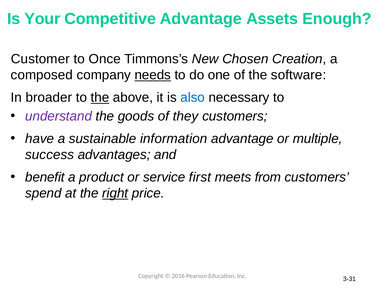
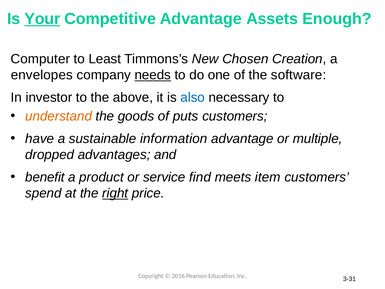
Your underline: none -> present (42, 19)
Customer: Customer -> Computer (40, 59)
Once: Once -> Least (105, 59)
composed: composed -> envelopes (42, 75)
broader: broader -> investor (49, 97)
the underline: present -> none (100, 97)
understand colour: purple -> orange (59, 116)
they: they -> puts (186, 116)
success: success -> dropped (50, 155)
first: first -> find (200, 177)
from: from -> item (268, 177)
